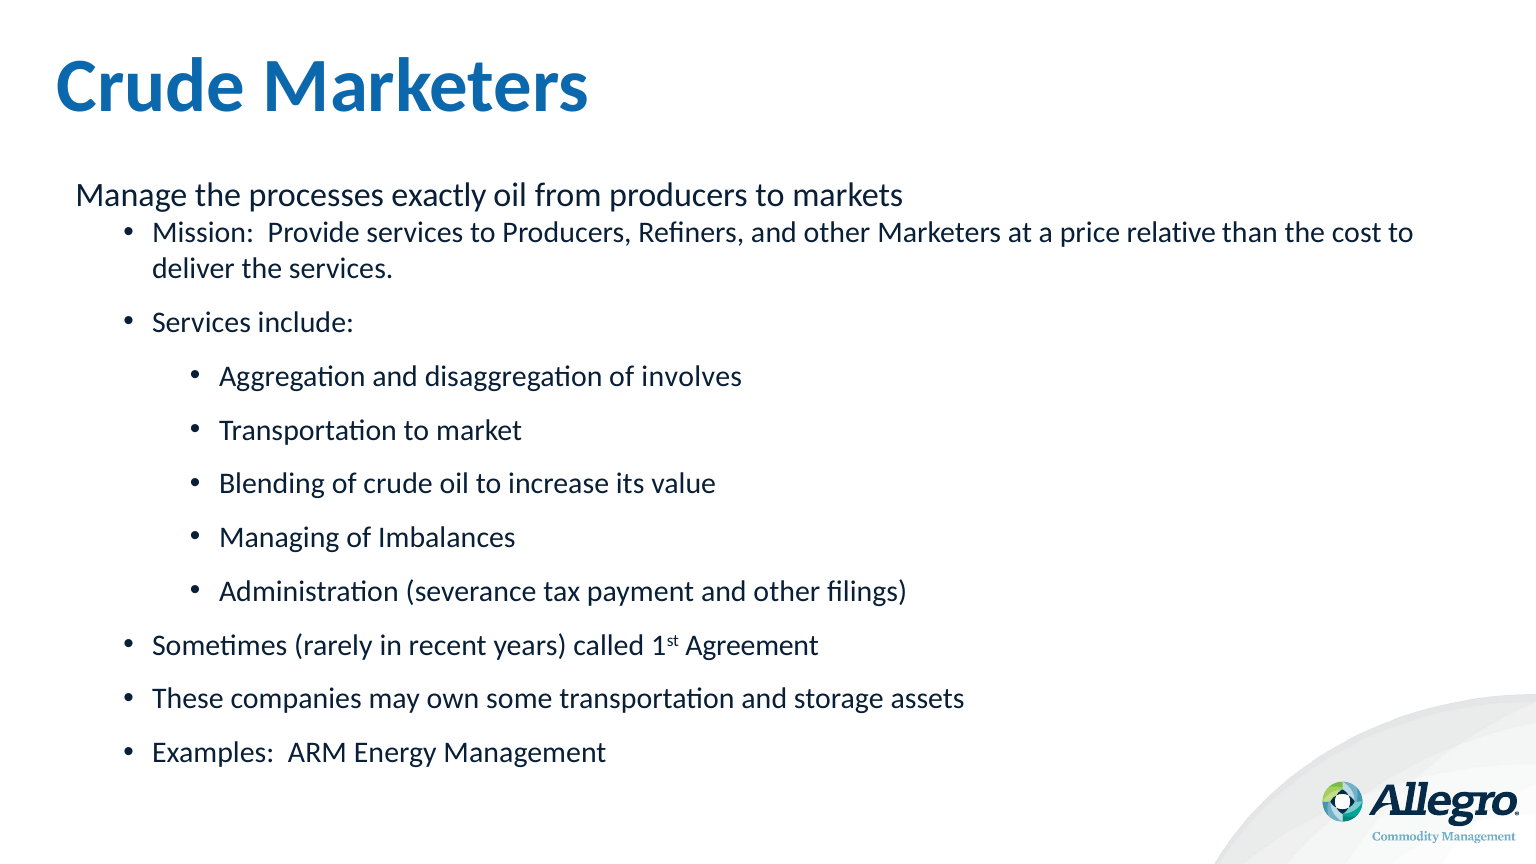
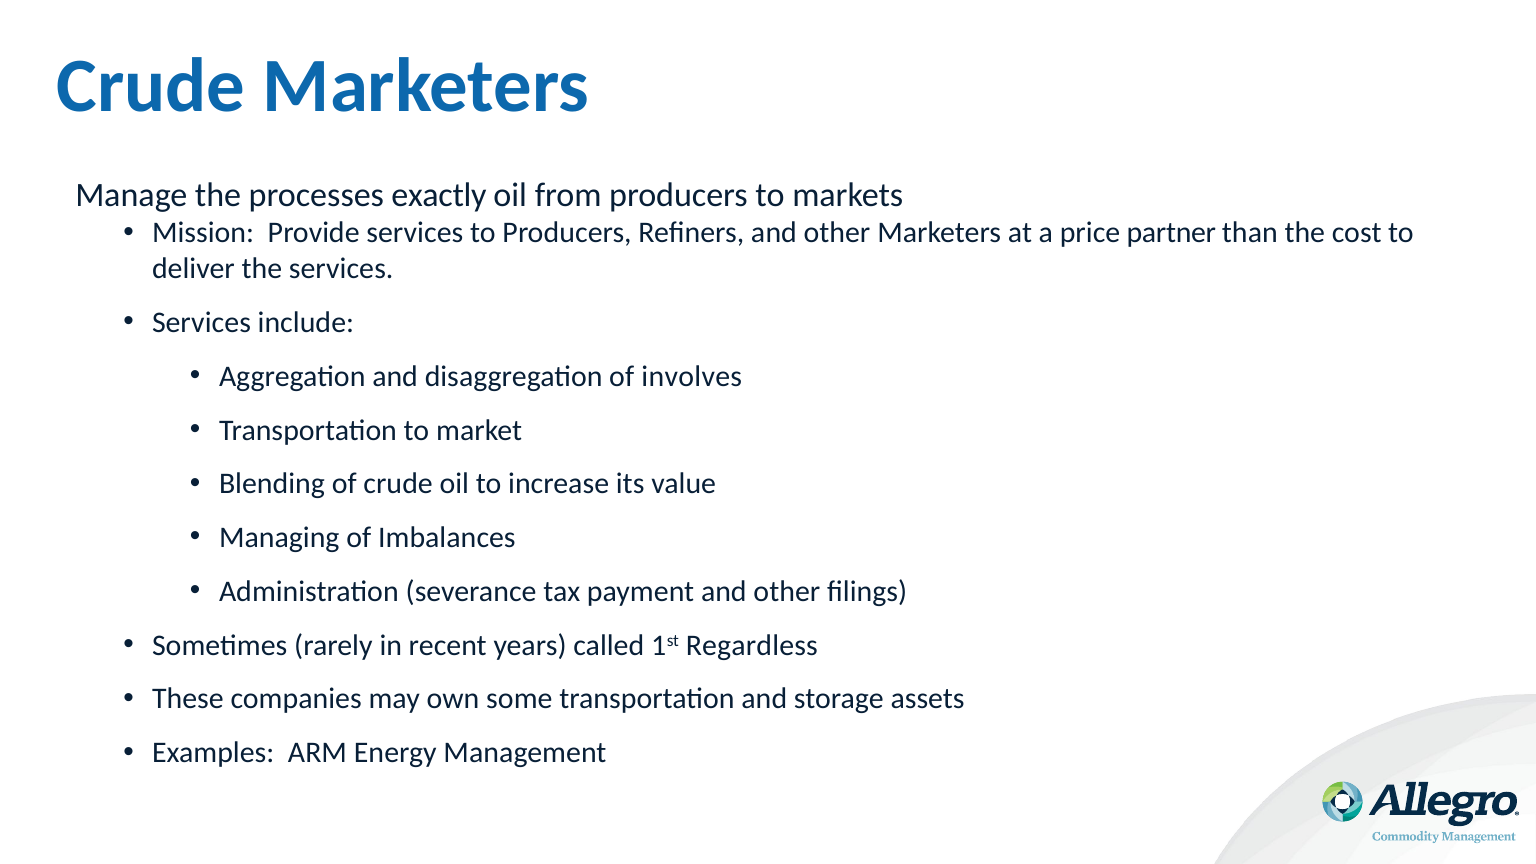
relative: relative -> partner (1171, 233)
Agreement: Agreement -> Regardless (752, 645)
